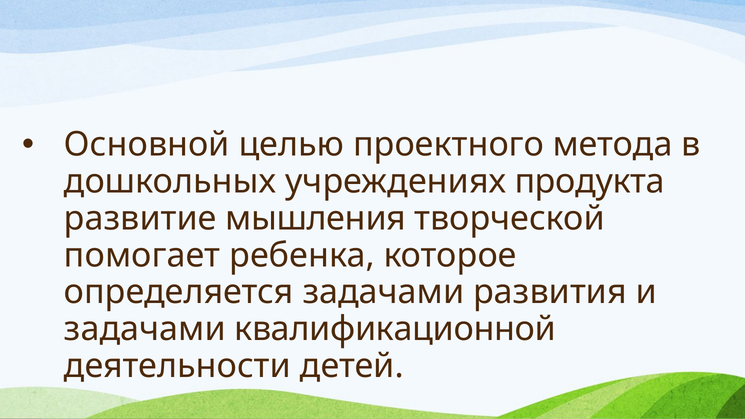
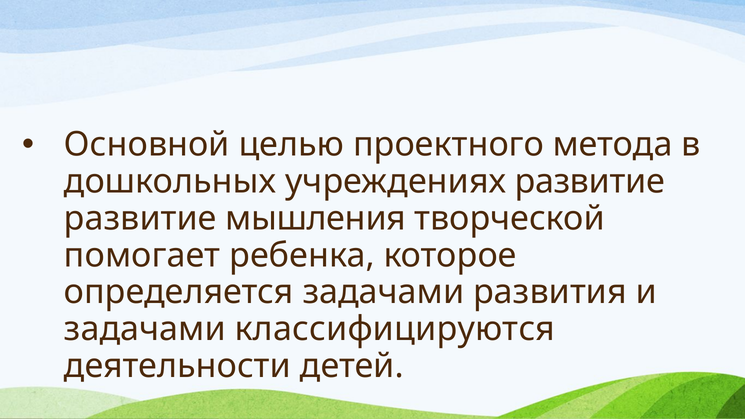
учреждениях продукта: продукта -> развитие (590, 182)
квалификационной: квалификационной -> классифицируются (395, 329)
